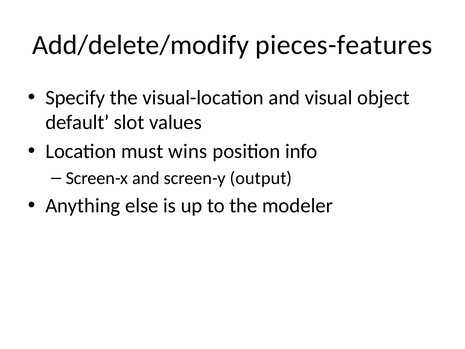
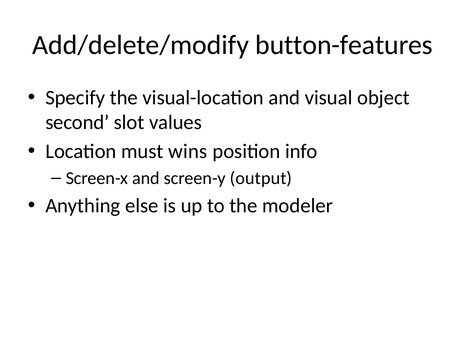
pieces-features: pieces-features -> button-features (344, 45)
default: default -> second (77, 122)
